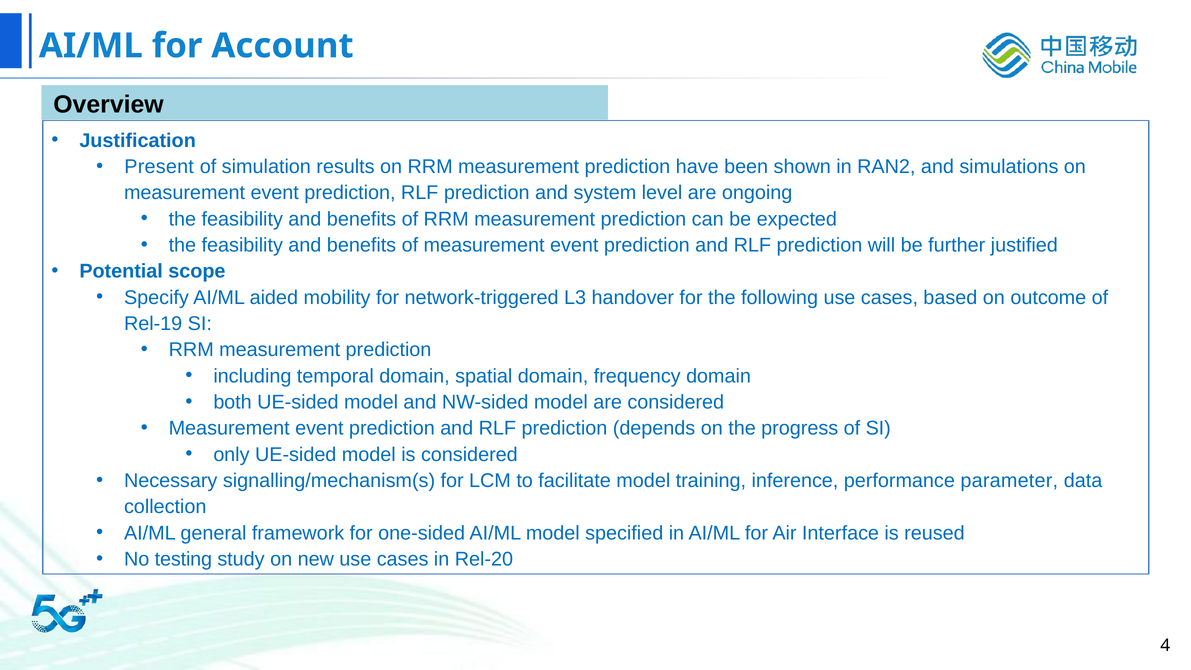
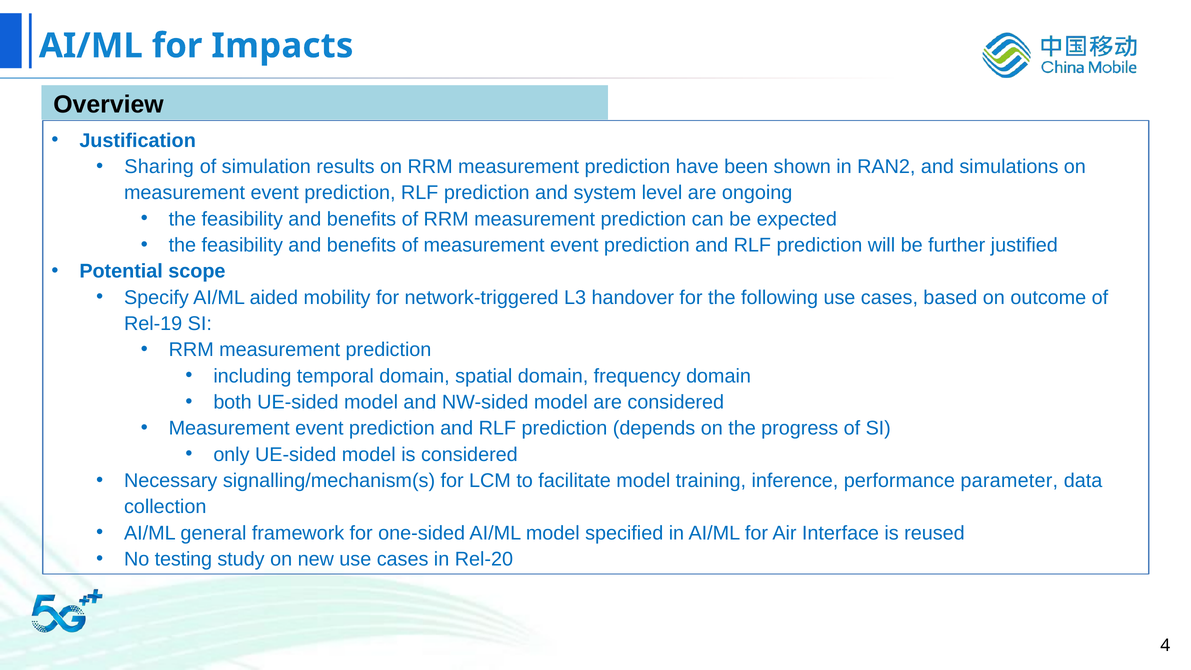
Account: Account -> Impacts (282, 46)
Present: Present -> Sharing (159, 167)
